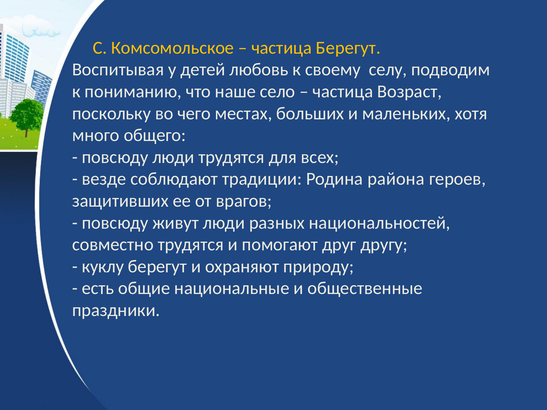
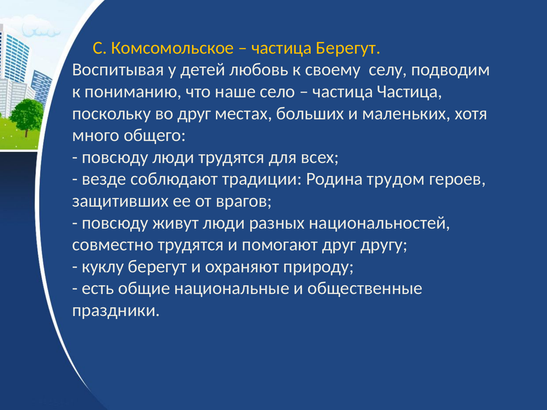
частица Возраст: Возраст -> Частица (410, 92)
во чего: чего -> друг (194, 113)
района: района -> трудом (396, 179)
